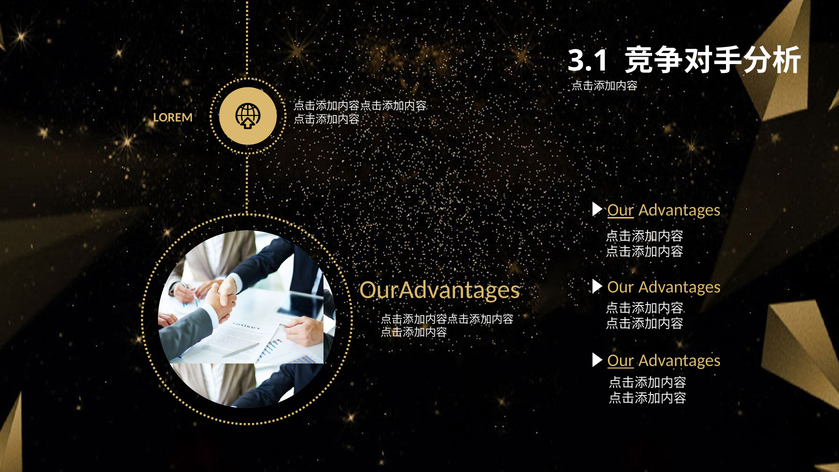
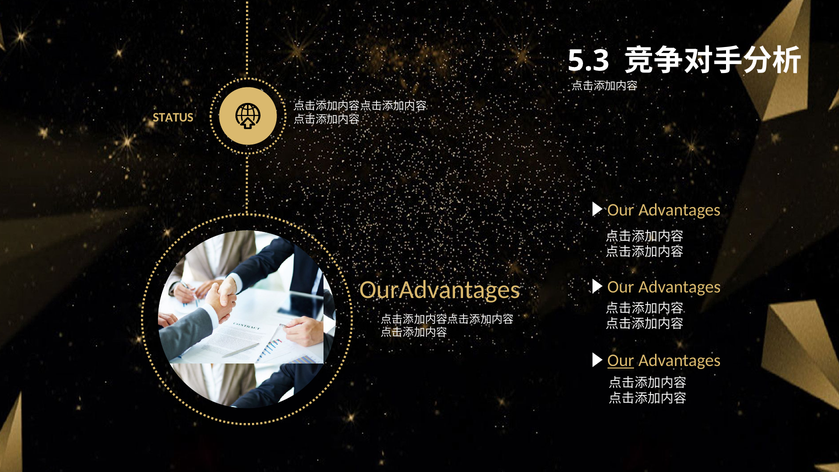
3.1: 3.1 -> 5.3 (588, 61)
LOREM: LOREM -> STATUS (173, 117)
Our underline: present -> none (621, 210)
